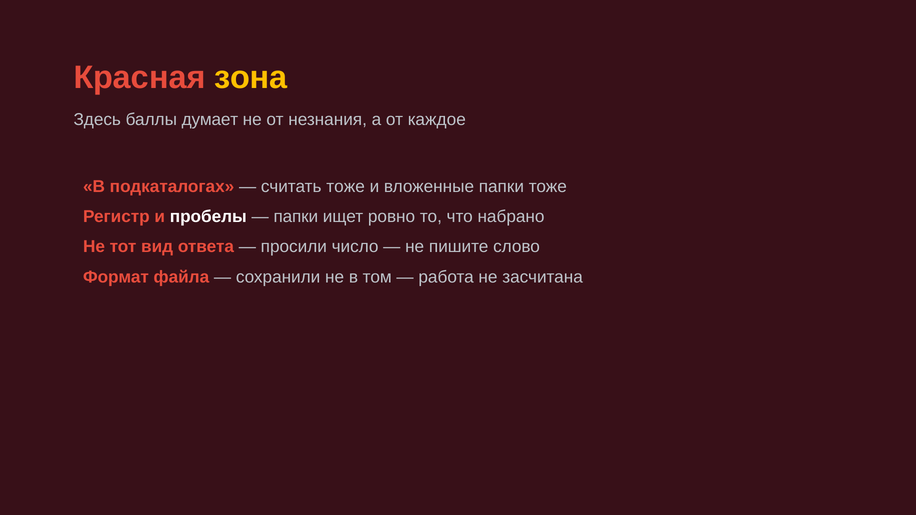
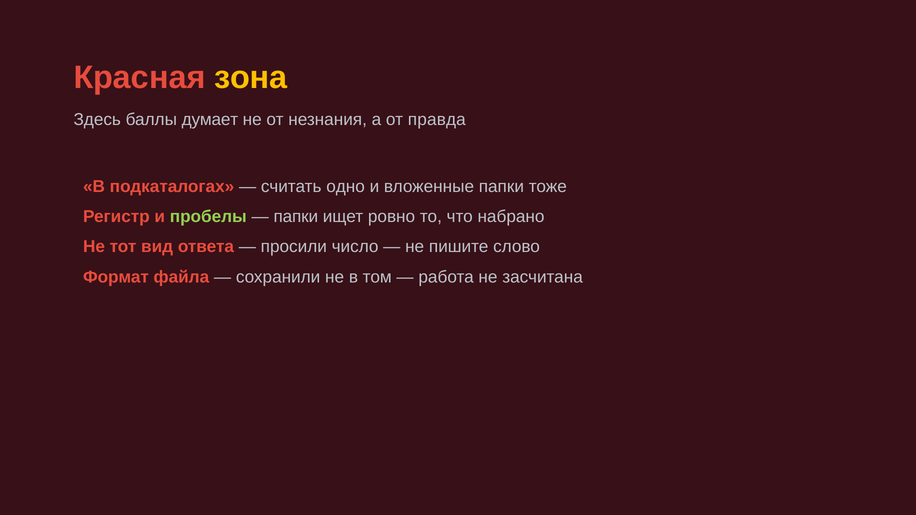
каждое: каждое -> правда (437, 120)
считать тоже: тоже -> одно (346, 187)
пробелы colour: white -> light green (208, 217)
